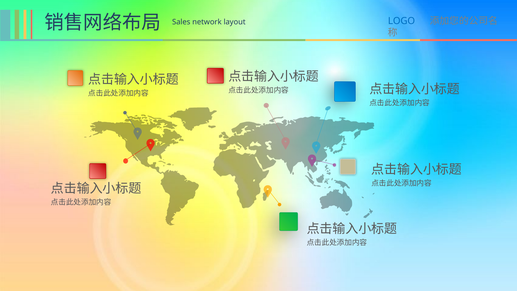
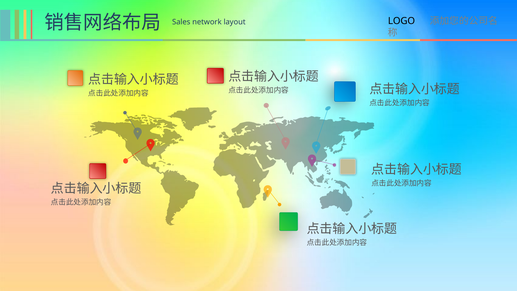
LOGO colour: blue -> black (401, 21)
